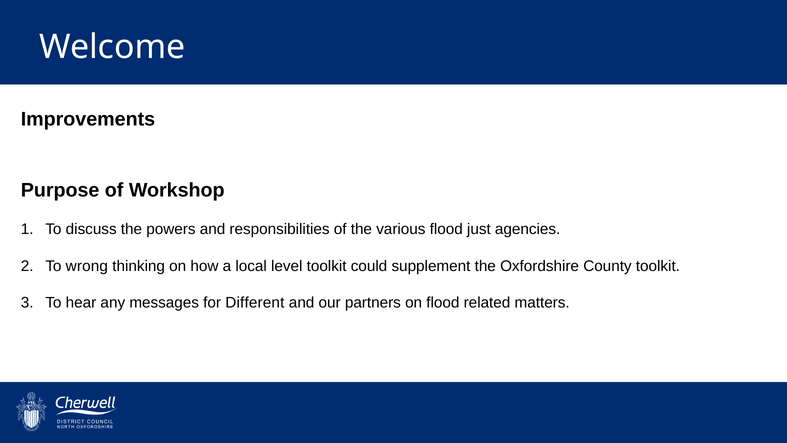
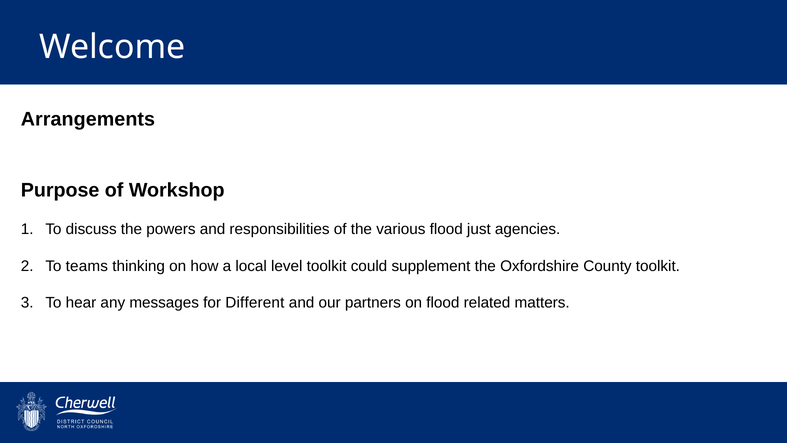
Improvements: Improvements -> Arrangements (88, 119)
wrong: wrong -> teams (87, 266)
